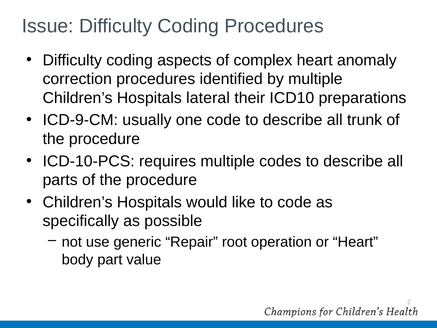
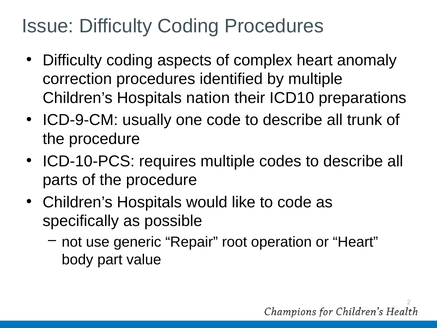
lateral: lateral -> nation (208, 98)
